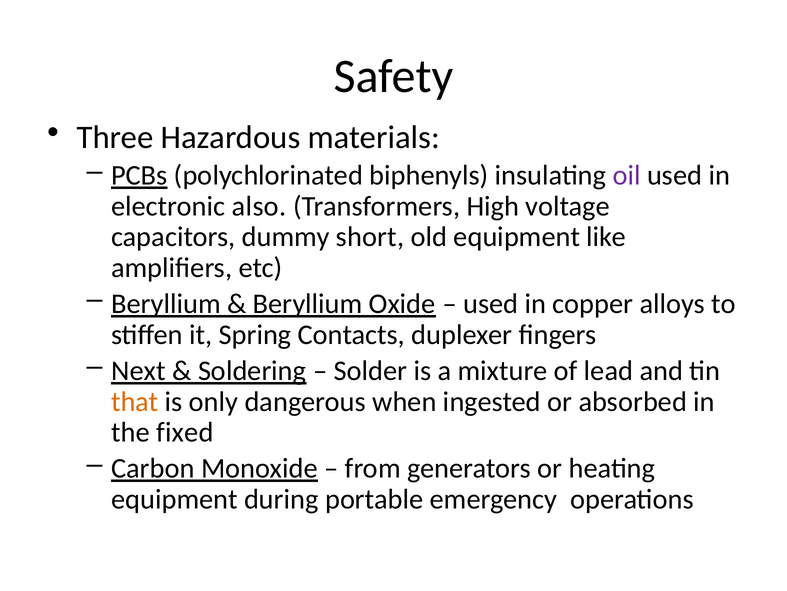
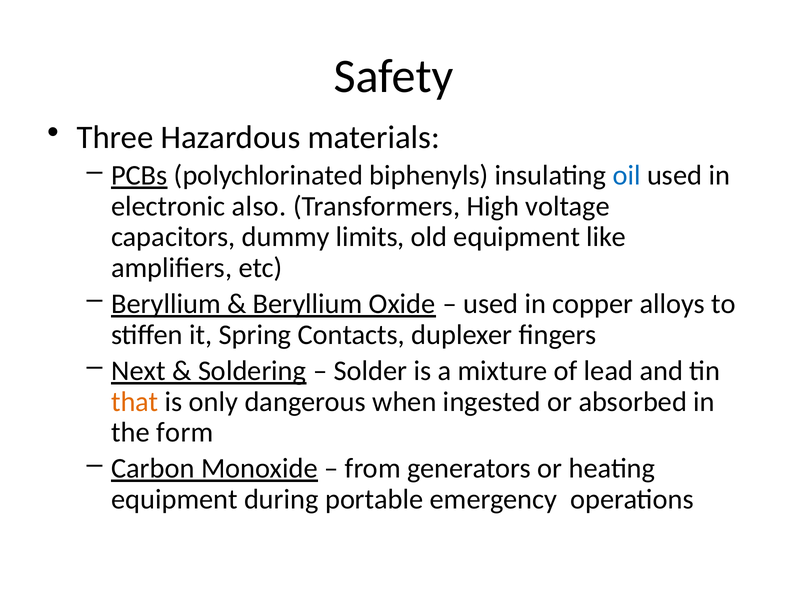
oil colour: purple -> blue (627, 175)
short: short -> limits (370, 237)
fixed: fixed -> form (185, 432)
